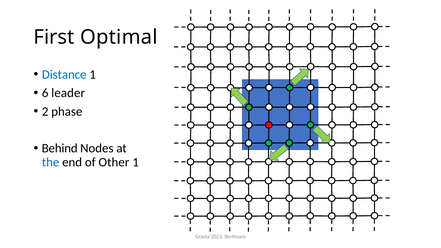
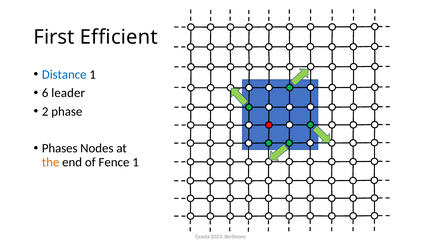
Optimal: Optimal -> Efficient (119, 37)
Behind: Behind -> Phases (60, 148)
the colour: blue -> orange (51, 162)
Other: Other -> Fence (114, 162)
